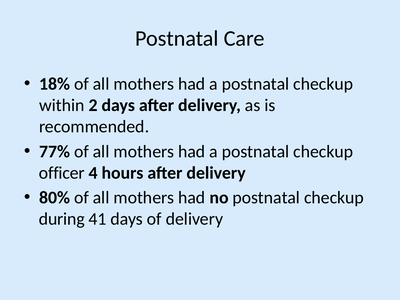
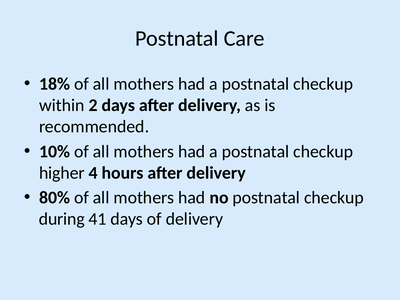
77%: 77% -> 10% (54, 151)
officer: officer -> higher (62, 173)
